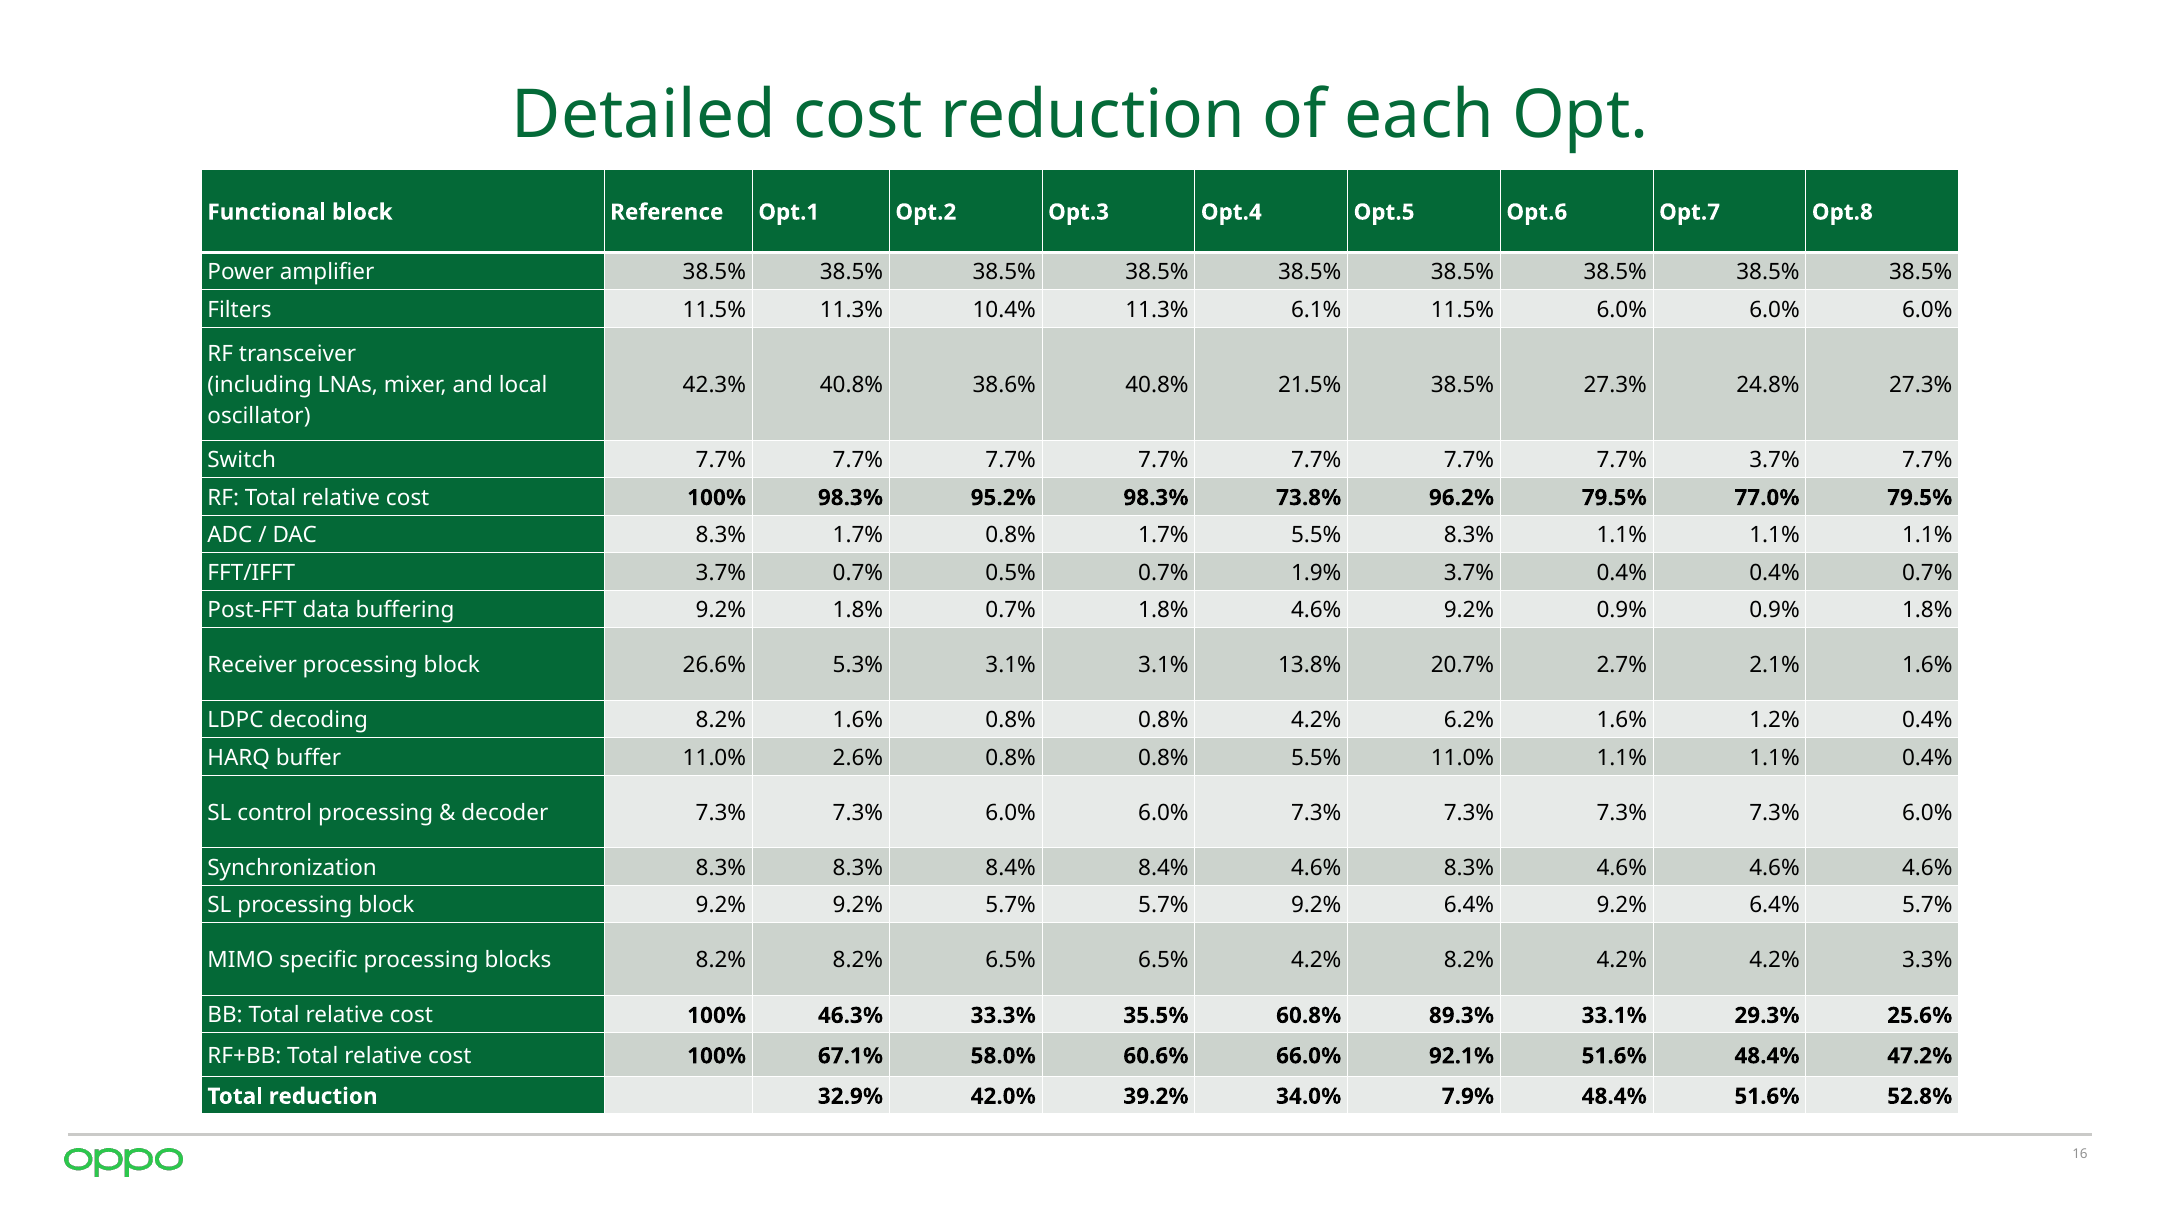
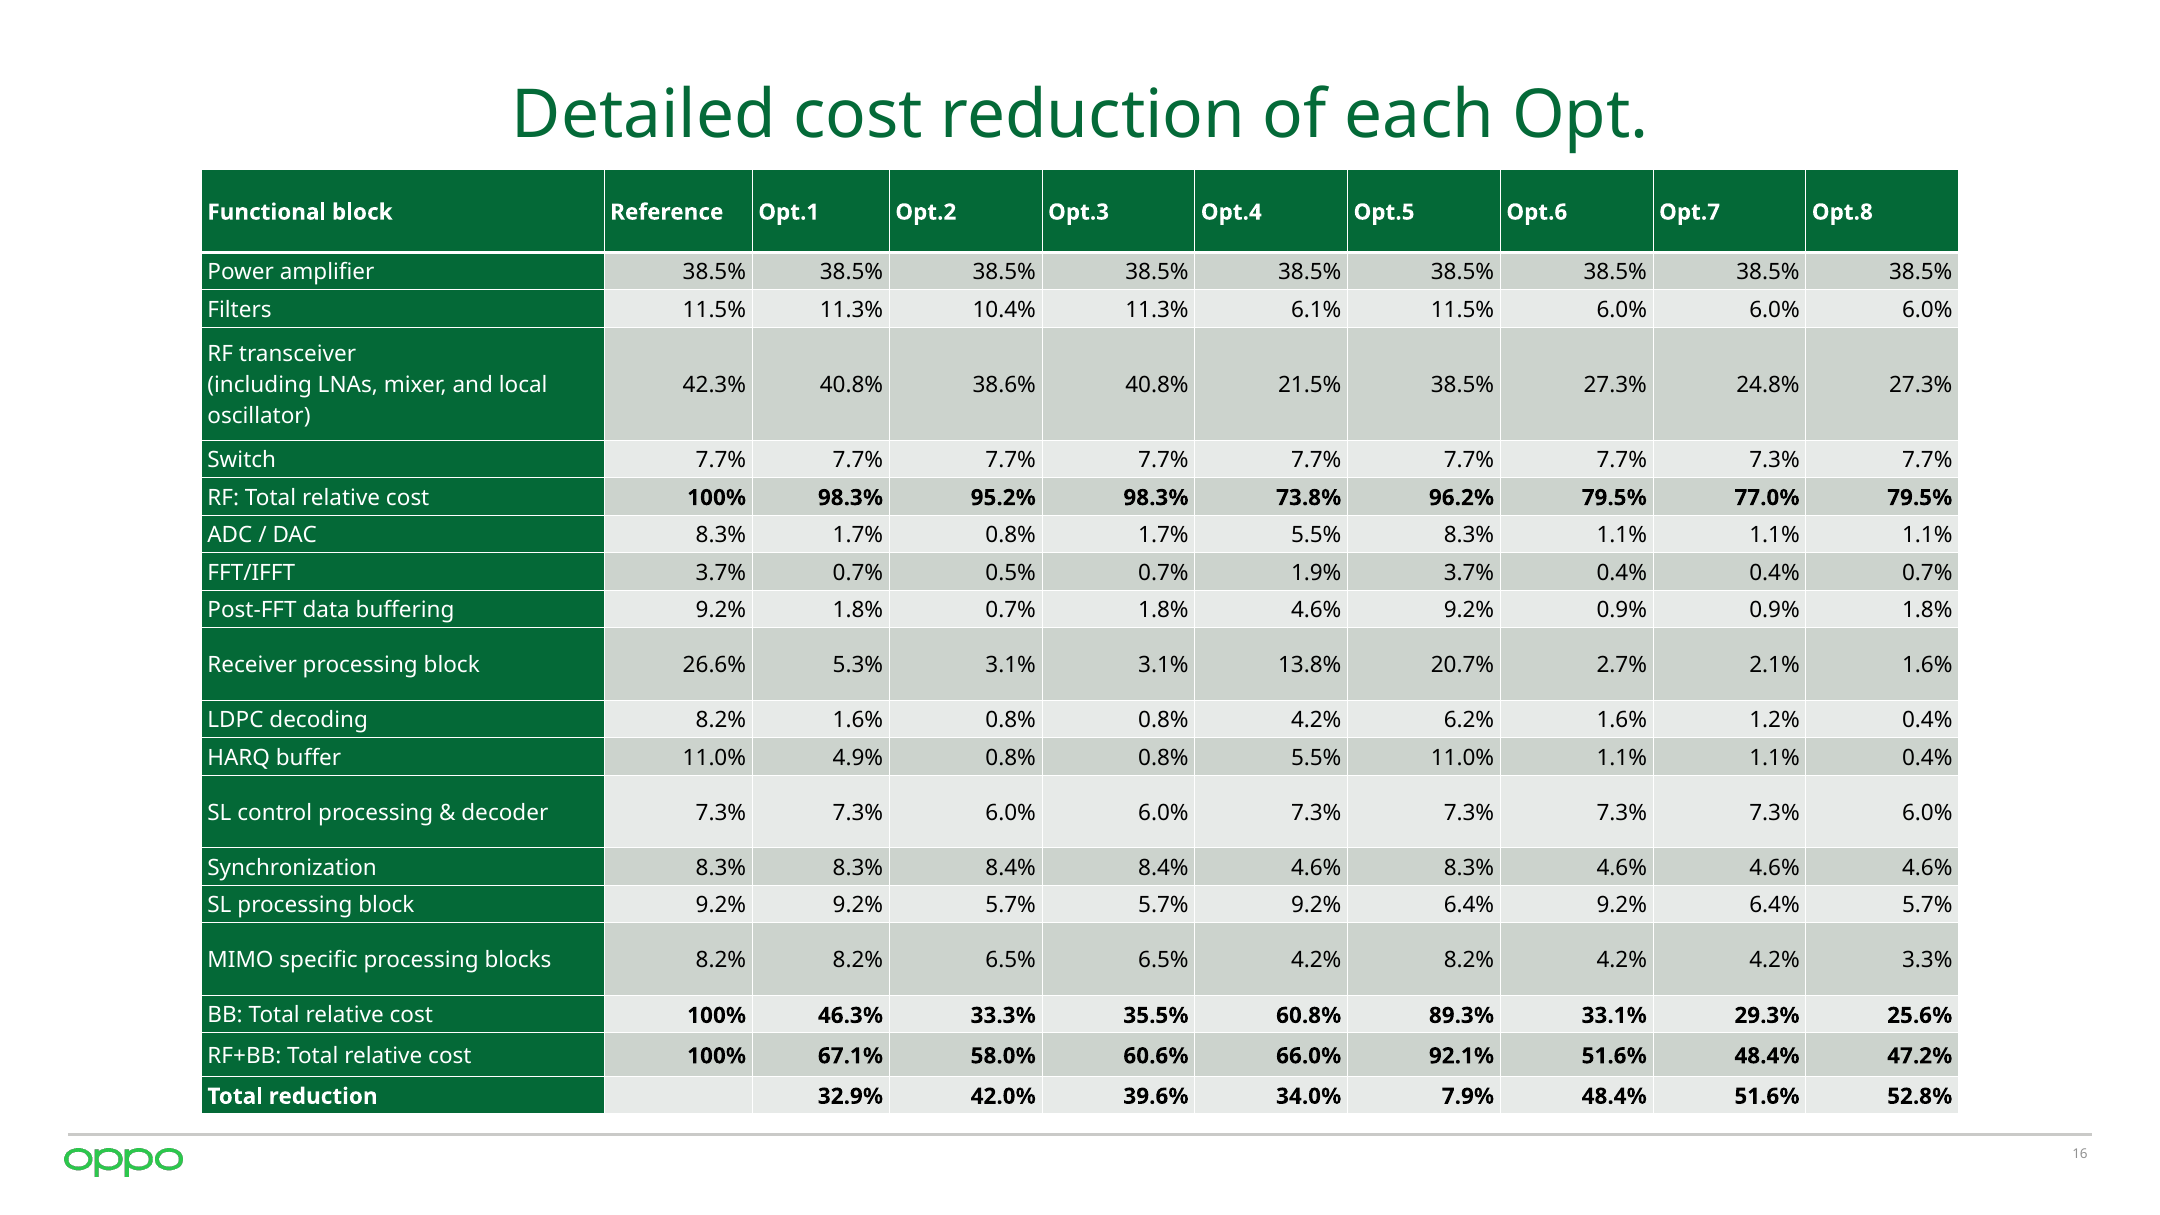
7.7% 3.7%: 3.7% -> 7.3% (1774, 460)
2.6%: 2.6% -> 4.9% (858, 758)
39.2%: 39.2% -> 39.6% (1156, 1096)
